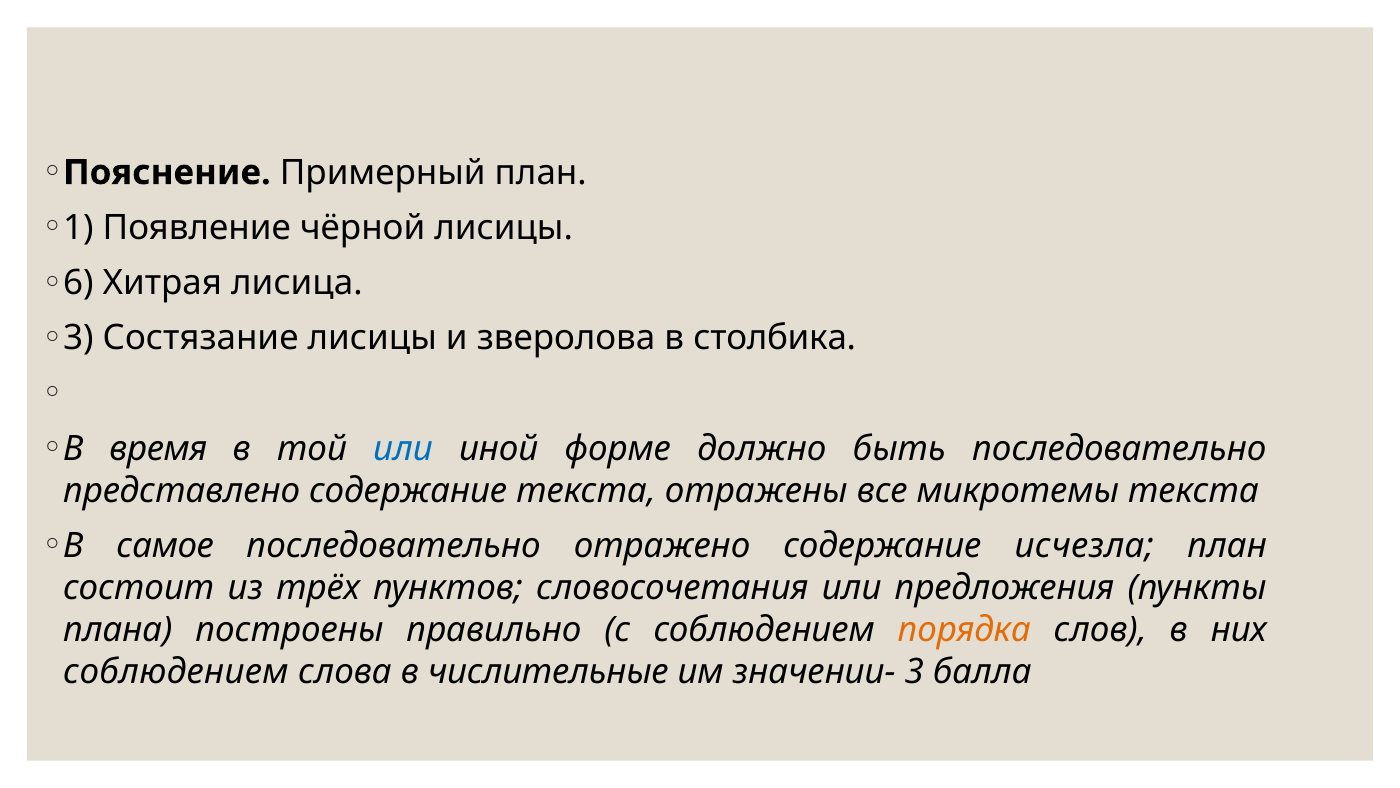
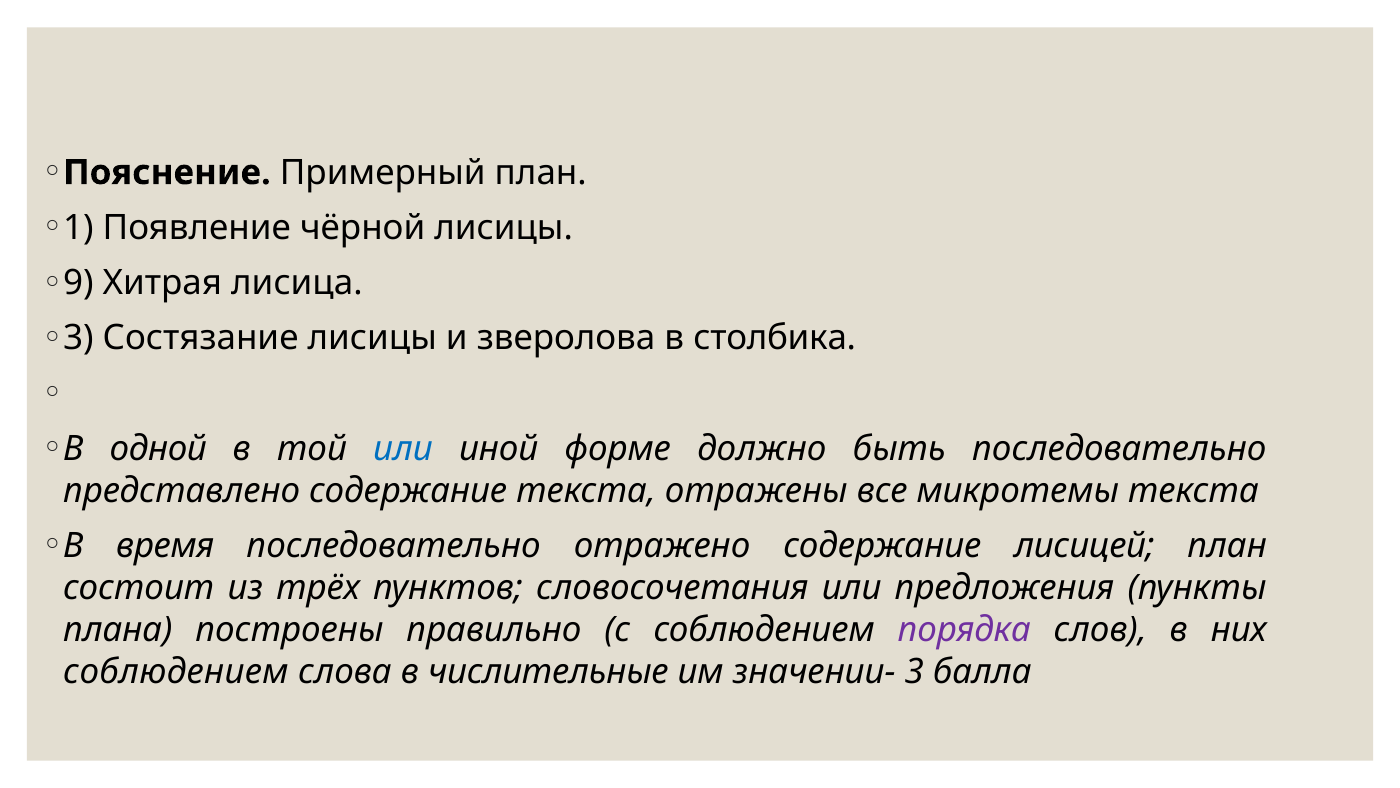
6: 6 -> 9 (78, 283)
время: время -> одной (158, 448)
самое: самое -> время (165, 545)
исчезла: исчезла -> лисицей (1085, 545)
порядка colour: orange -> purple (964, 629)
